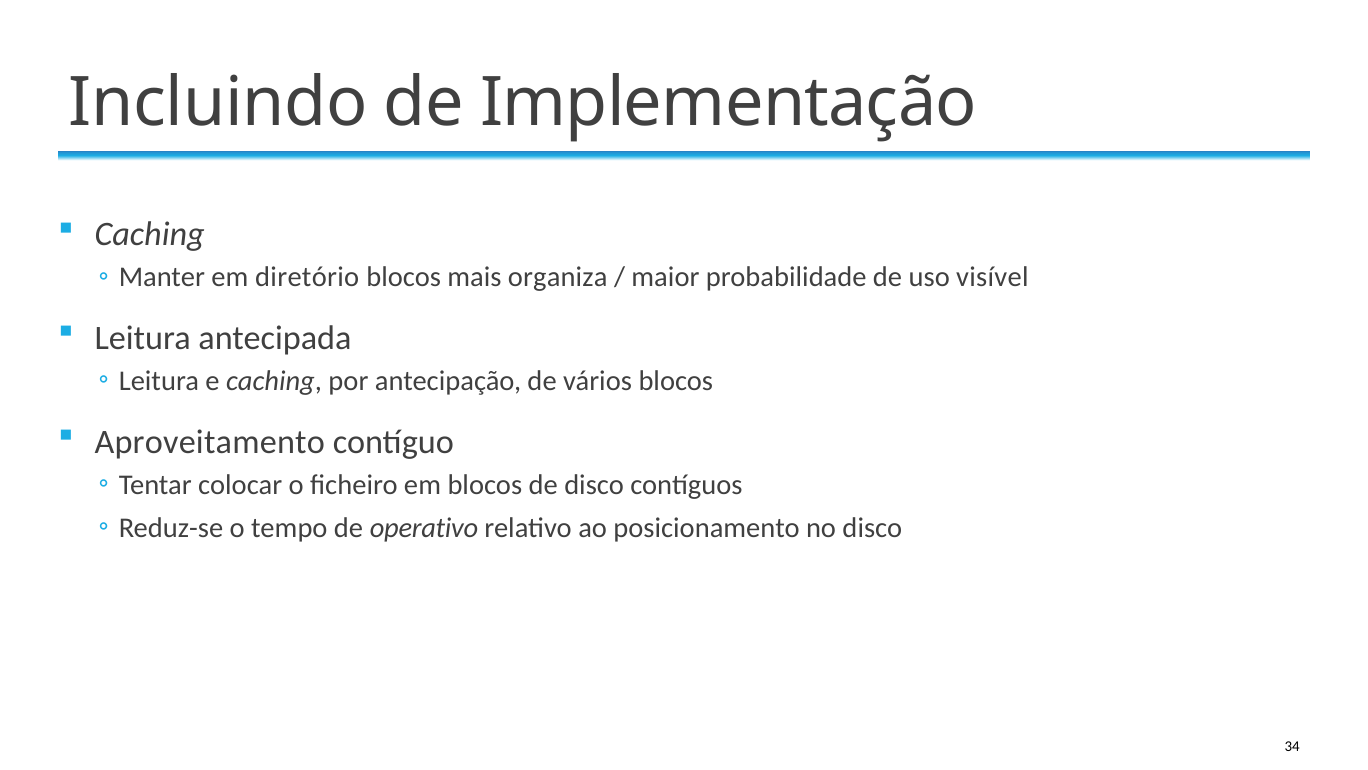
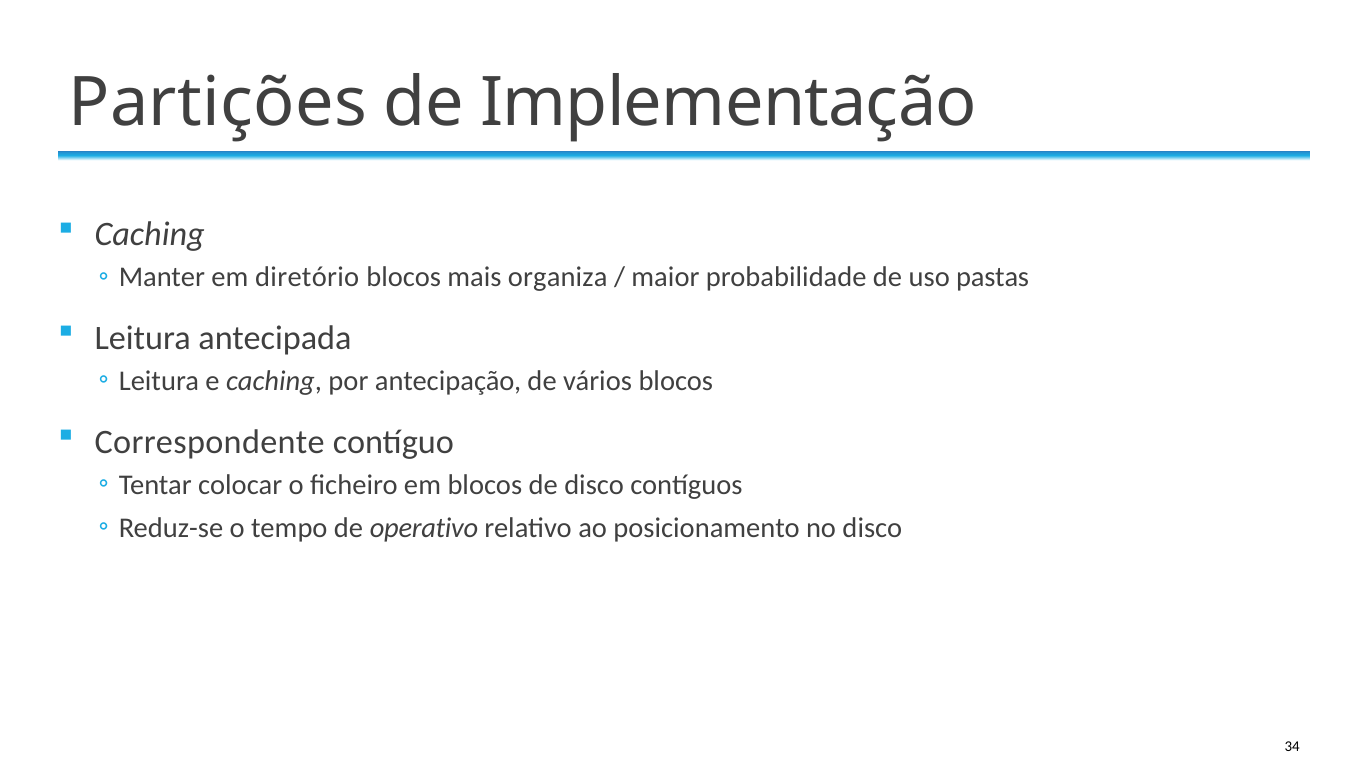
Incluindo: Incluindo -> Partições (218, 102)
visível: visível -> pastas (993, 277)
Aproveitamento: Aproveitamento -> Correspondente (210, 442)
